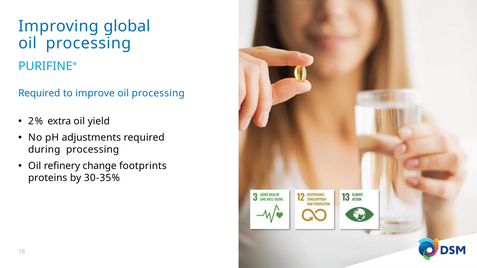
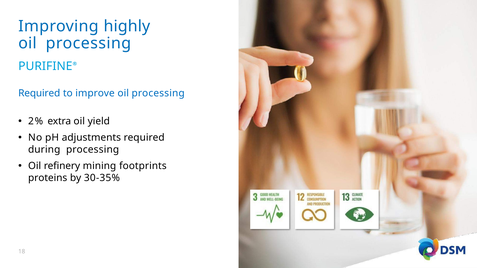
global: global -> highly (127, 26)
change: change -> mining (99, 166)
